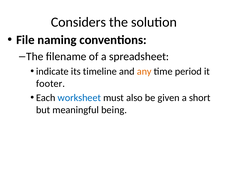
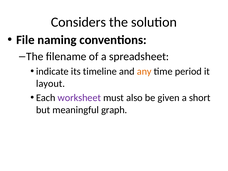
footer: footer -> layout (51, 84)
worksheet colour: blue -> purple (79, 98)
being: being -> graph (114, 110)
